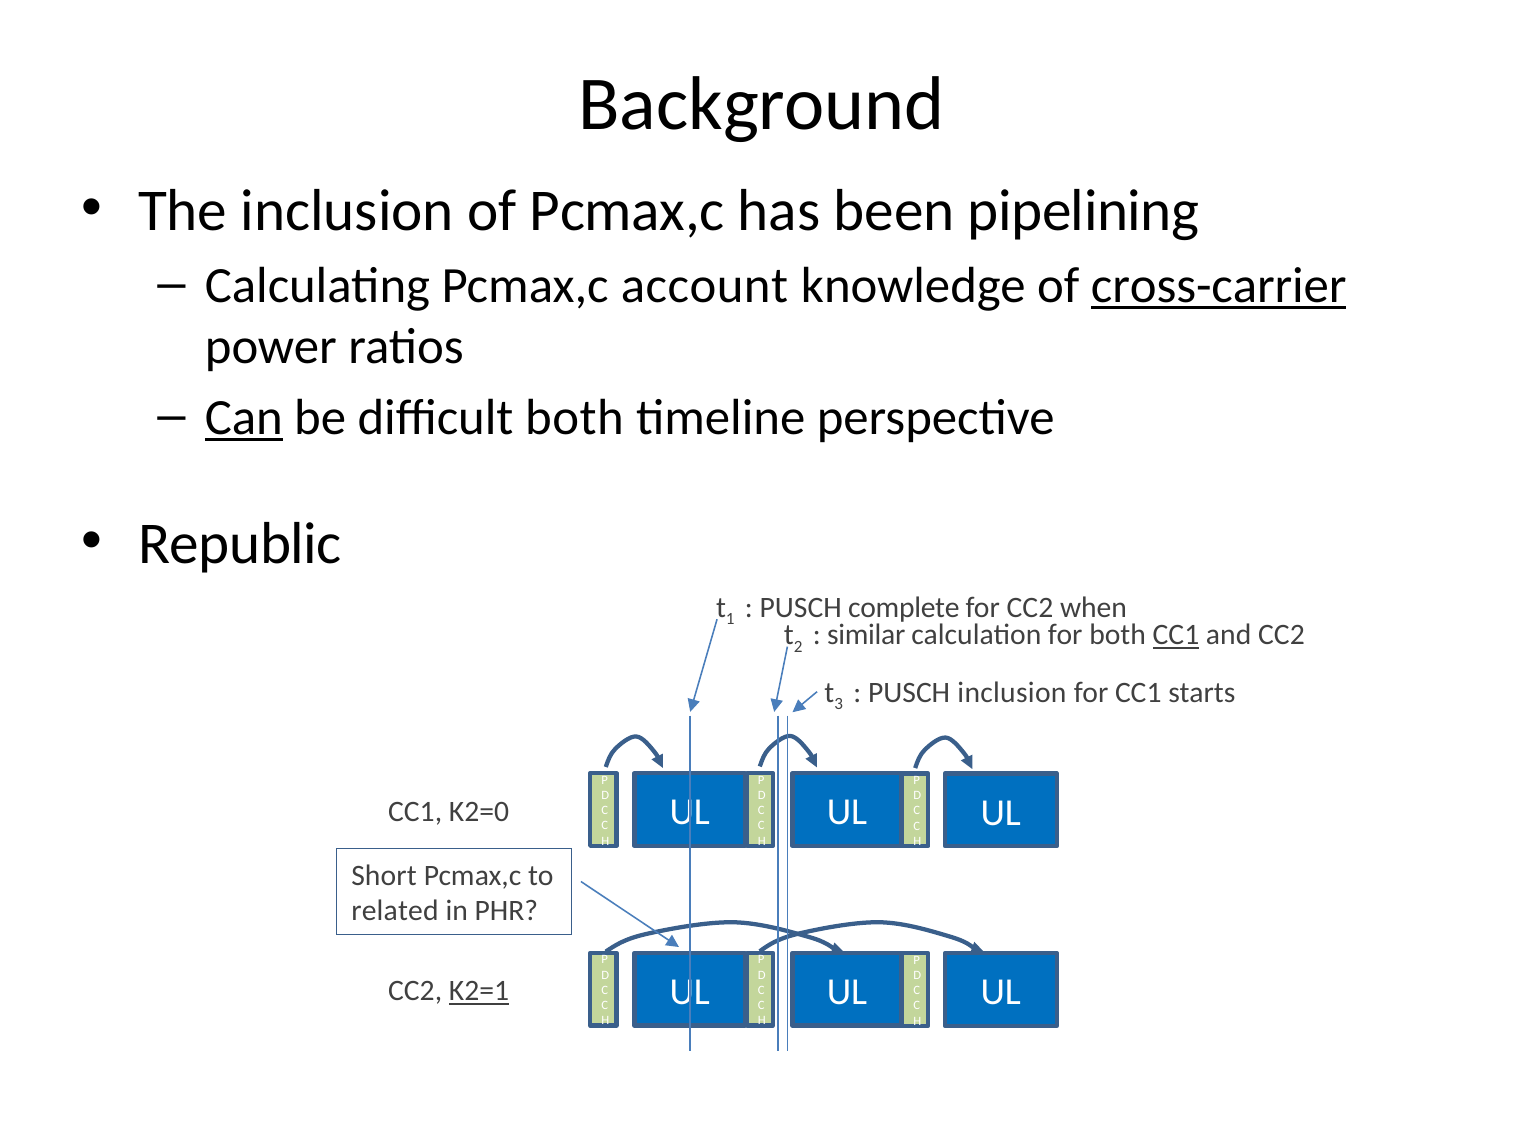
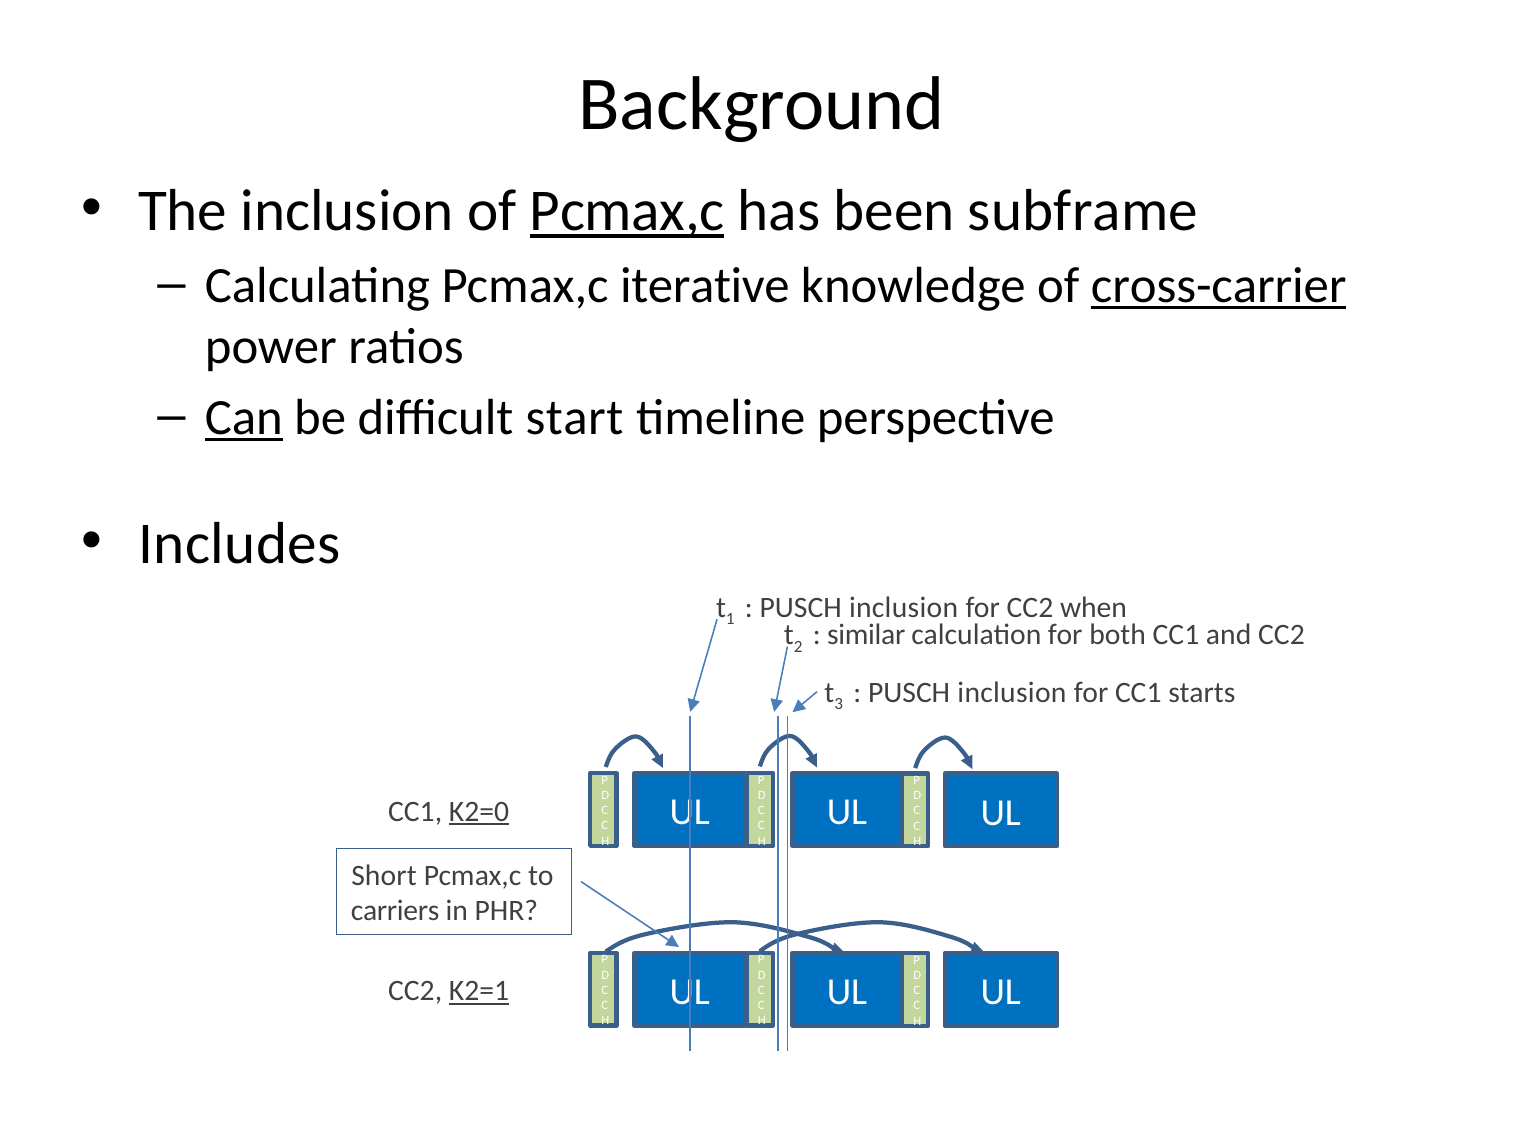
Pcmax,c underline: none -> present (627, 211)
pipelining: pipelining -> subframe (1083, 211)
account: account -> iterative (705, 286)
difficult both: both -> start (574, 418)
Republic: Republic -> Includes (240, 544)
complete: complete -> inclusion (904, 608)
CC1 underline: present -> none (1176, 635)
K2=0 underline: none -> present (479, 812)
related: related -> carriers (395, 911)
